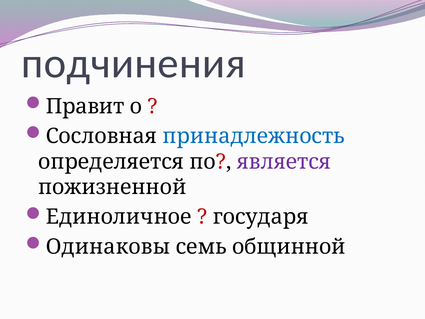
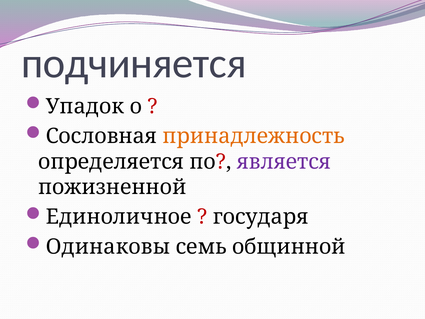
подчинения: подчинения -> подчиняется (134, 63)
Правит: Правит -> Упадок (85, 106)
принадлежность colour: blue -> orange (254, 136)
